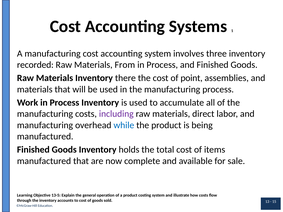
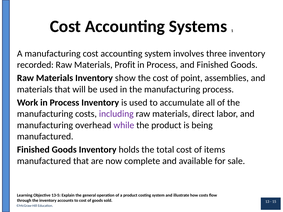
From: From -> Profit (125, 65)
there: there -> show (125, 78)
while colour: blue -> purple (124, 125)
